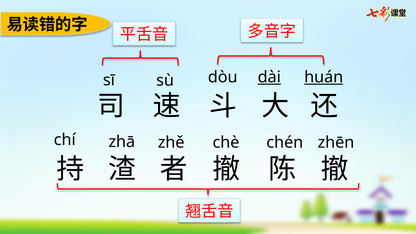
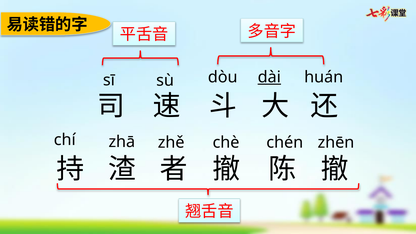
huán underline: present -> none (324, 77)
